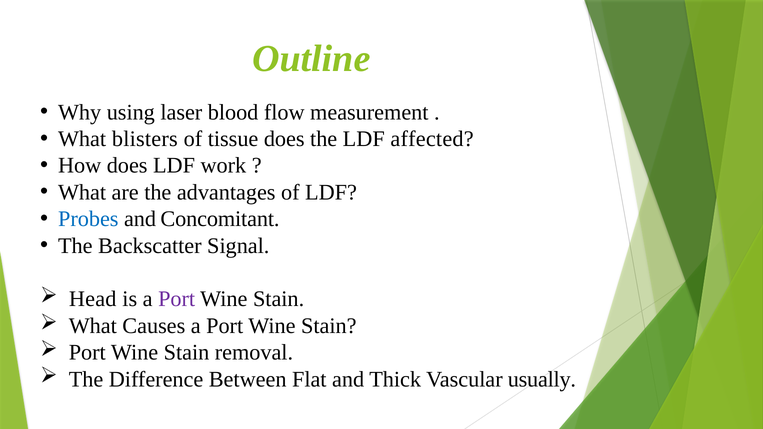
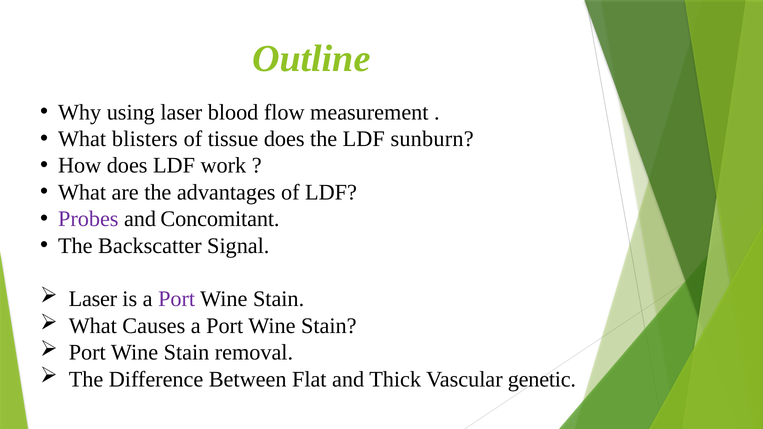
affected: affected -> sunburn (432, 139)
Probes colour: blue -> purple (88, 219)
Head: Head -> Laser (93, 299)
usually: usually -> genetic (542, 379)
